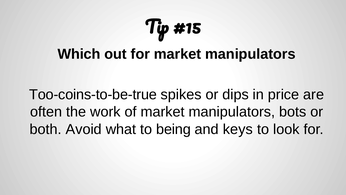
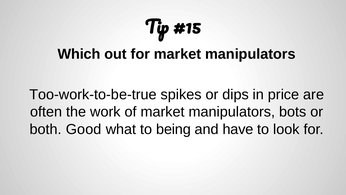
Too-coins-to-be-true: Too-coins-to-be-true -> Too-work-to-be-true (93, 94)
Avoid: Avoid -> Good (84, 129)
keys: keys -> have (238, 129)
